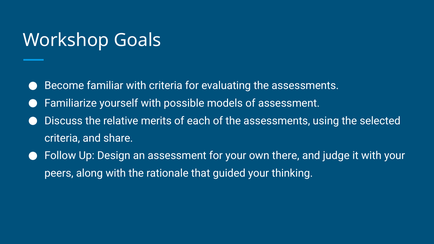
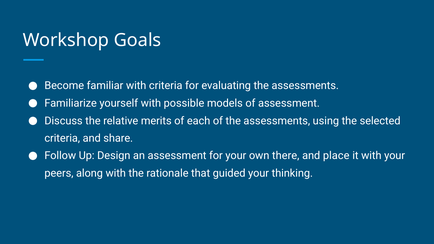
judge: judge -> place (336, 156)
